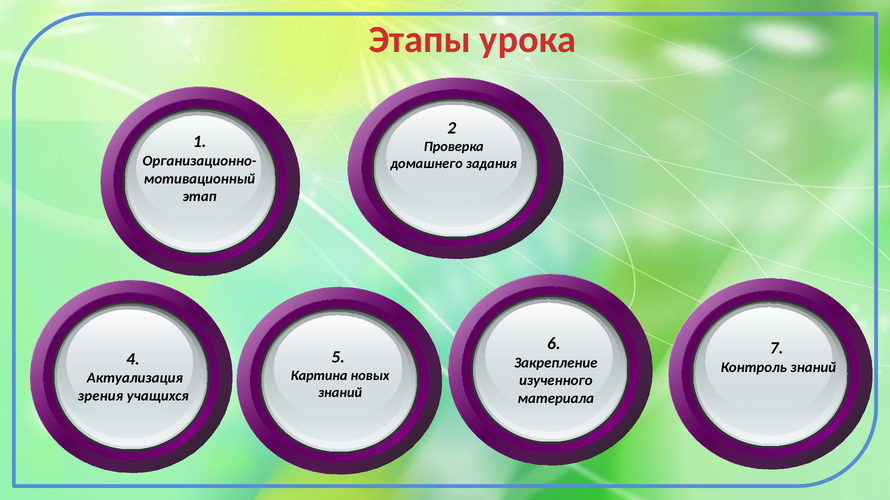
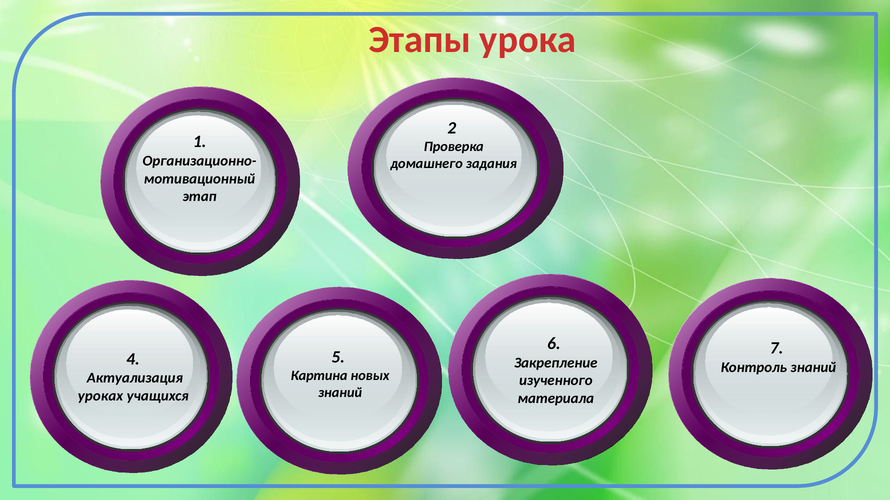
зрения: зрения -> уроках (101, 396)
